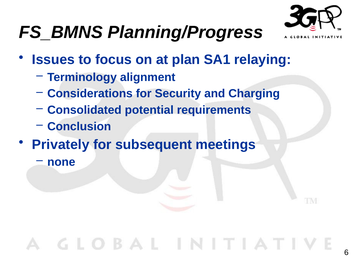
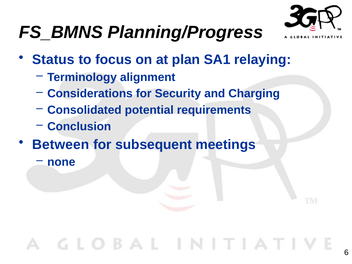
Issues: Issues -> Status (53, 60)
Privately: Privately -> Between (61, 145)
